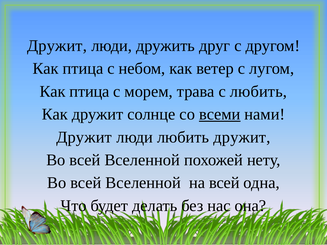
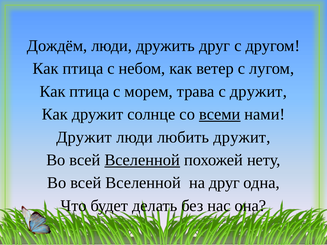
Дружит: Дружит -> Дождём (57, 46)
с любить: любить -> дружит (258, 91)
Вселенной underline: none -> present (142, 160)
на всей: всей -> друг (224, 183)
